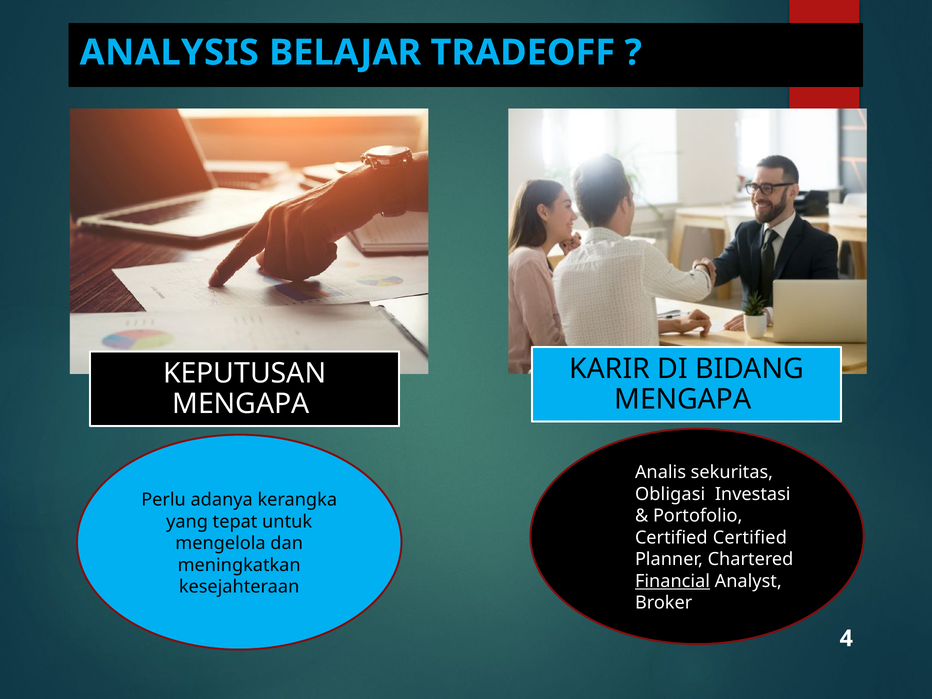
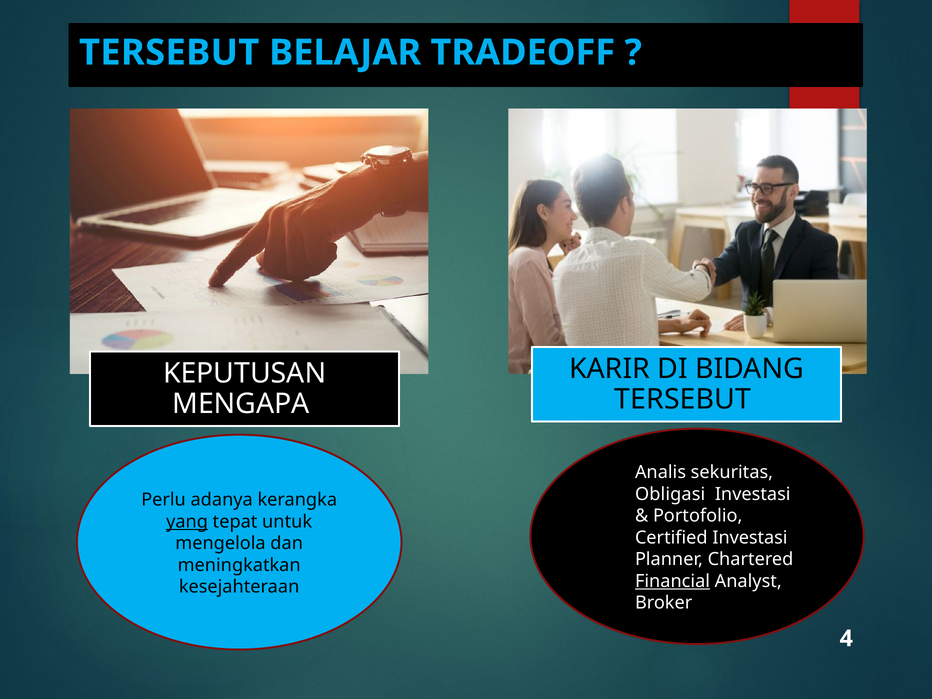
ANALYSIS: ANALYSIS -> TERSEBUT (169, 53)
MENGAPA: MENGAPA -> TERSEBUT (683, 400)
yang underline: none -> present (187, 522)
Certified Certified: Certified -> Investasi (750, 538)
